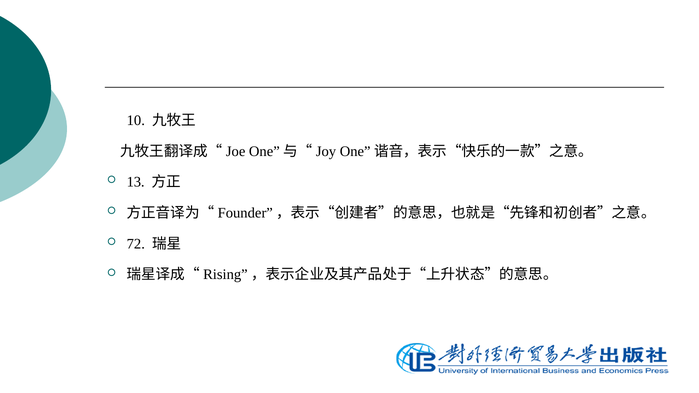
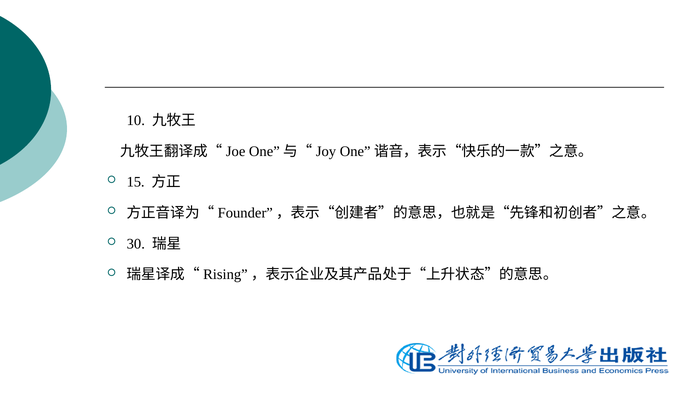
13: 13 -> 15 (136, 182)
72: 72 -> 30 (136, 244)
